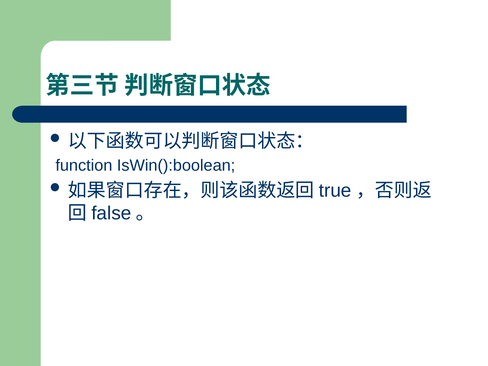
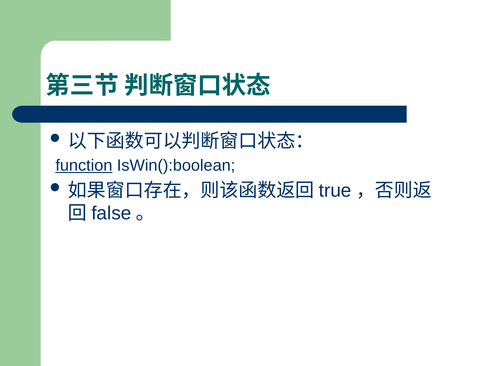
function underline: none -> present (84, 165)
